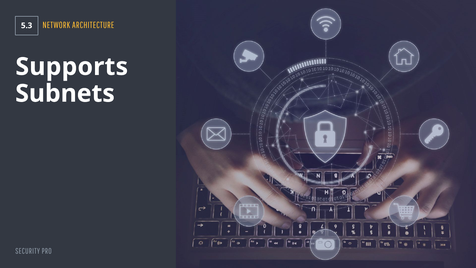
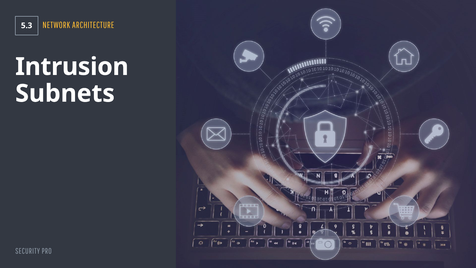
Supports: Supports -> Intrusion (72, 67)
